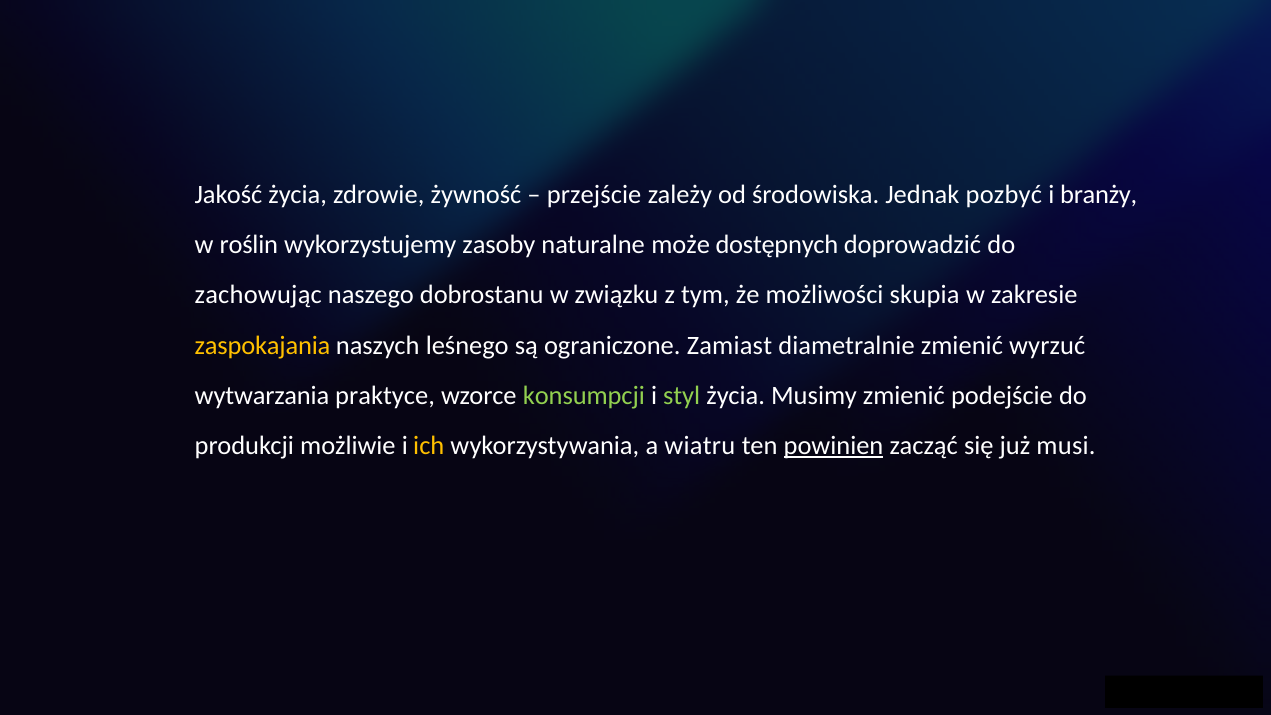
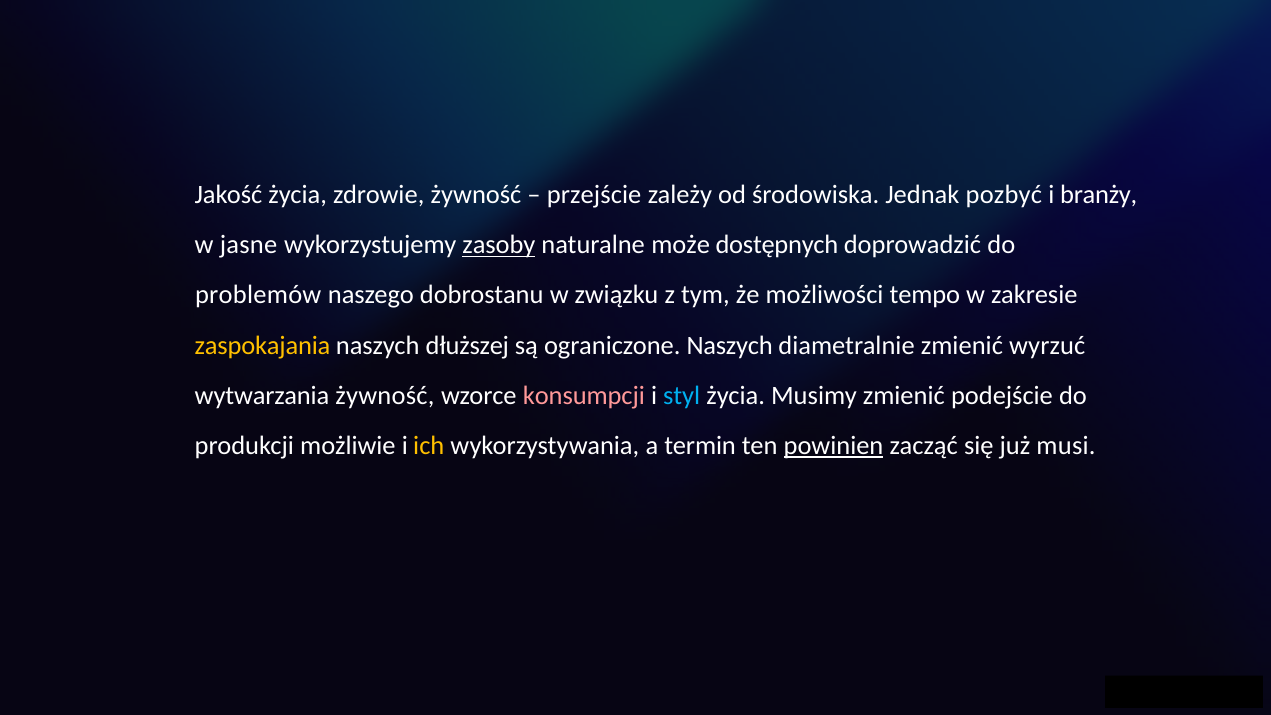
roślin: roślin -> jasne (249, 245)
zasoby underline: none -> present (499, 245)
zachowując: zachowując -> problemów (258, 295)
skupia: skupia -> tempo (925, 295)
leśnego: leśnego -> dłuższej (467, 345)
ograniczone Zamiast: Zamiast -> Naszych (730, 345)
wytwarzania praktyce: praktyce -> żywność (385, 396)
konsumpcji colour: light green -> pink (584, 396)
styl colour: light green -> light blue (682, 396)
wiatru: wiatru -> termin (700, 446)
